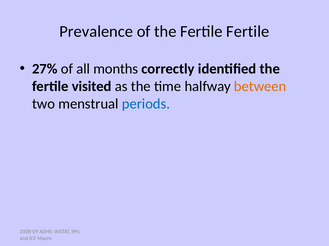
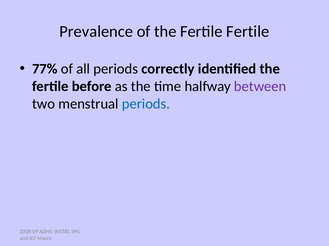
27%: 27% -> 77% (45, 69)
all months: months -> periods (116, 69)
visited: visited -> before (92, 87)
between colour: orange -> purple (260, 87)
